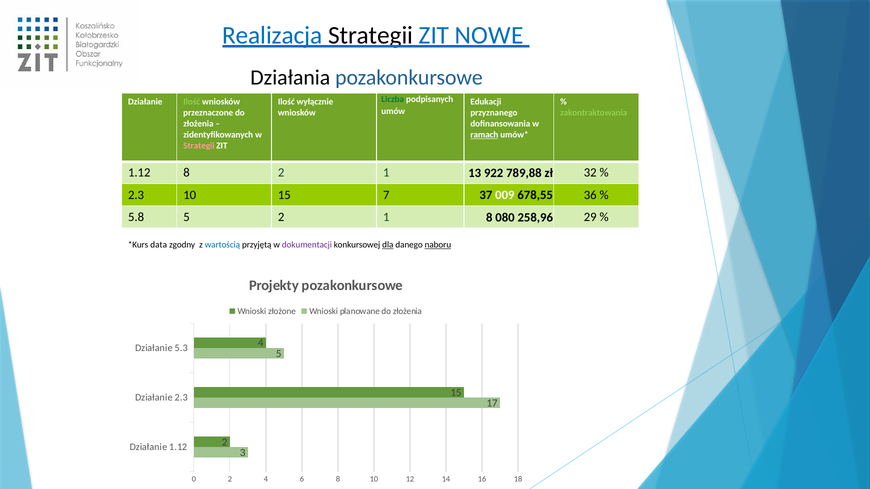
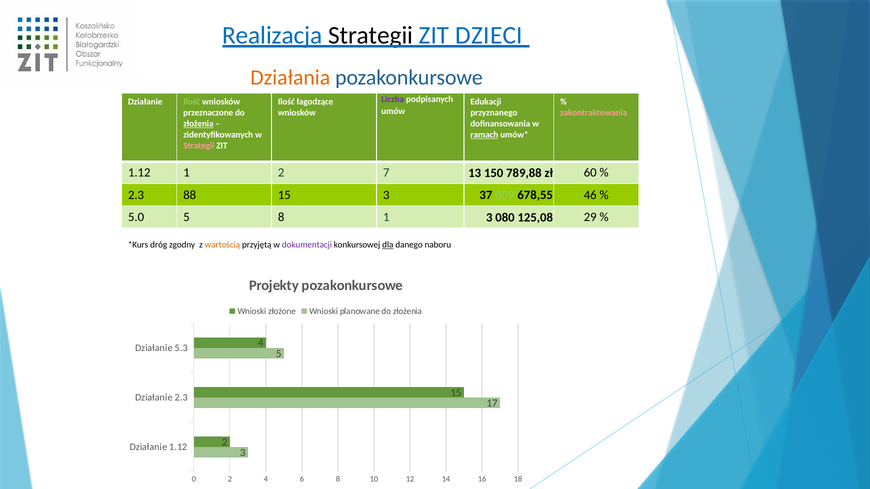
NOWE: NOWE -> DZIECI (489, 35)
Działania colour: black -> orange (290, 78)
Liczba colour: green -> purple (393, 99)
wyłącznie: wyłącznie -> łagodzące (315, 102)
zakontraktowania colour: light green -> pink (594, 113)
złożenia underline: none -> present (198, 124)
1.12 8: 8 -> 1 (186, 173)
1: 1 -> 7 (386, 173)
922: 922 -> 150 (494, 173)
32: 32 -> 60 (590, 173)
2.3 10: 10 -> 88 (190, 195)
15 7: 7 -> 3 (386, 195)
009 colour: white -> light green (505, 195)
36: 36 -> 46 (590, 195)
5.8: 5.8 -> 5.0 (136, 217)
2: 2 -> 8 (281, 217)
1 8: 8 -> 3 (489, 218)
258,96: 258,96 -> 125,08 (535, 218)
data: data -> dróg (159, 245)
wartością colour: blue -> orange (222, 245)
naboru underline: present -> none (438, 245)
